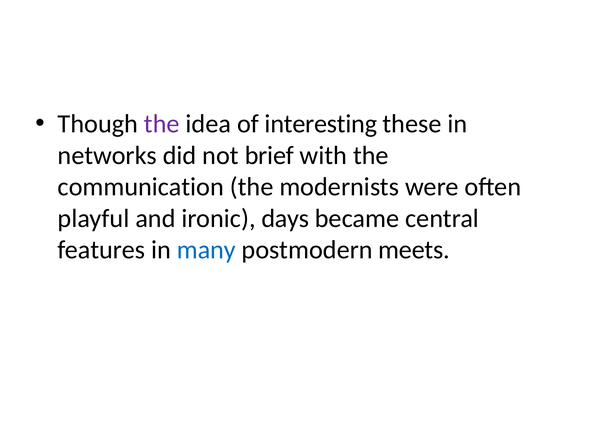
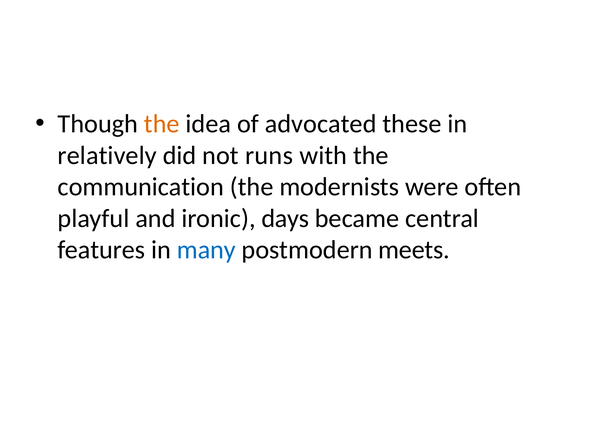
the colour: purple -> orange (162, 124)
interesting: interesting -> advocated (321, 124)
networks: networks -> relatively (107, 156)
brief: brief -> runs (269, 156)
